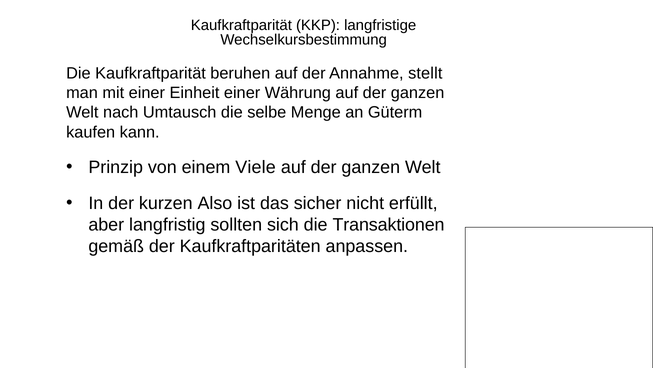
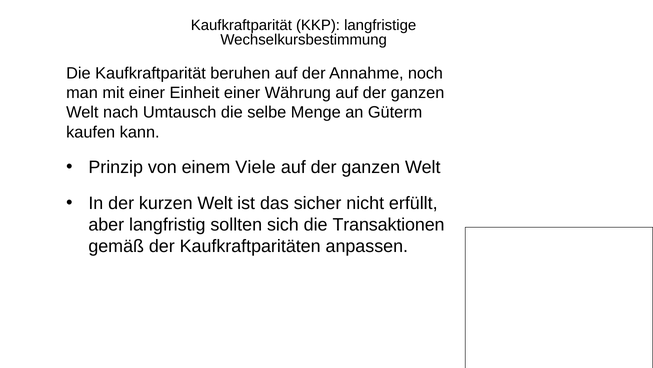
stellt: stellt -> noch (425, 73)
kurzen Also: Also -> Welt (215, 203)
